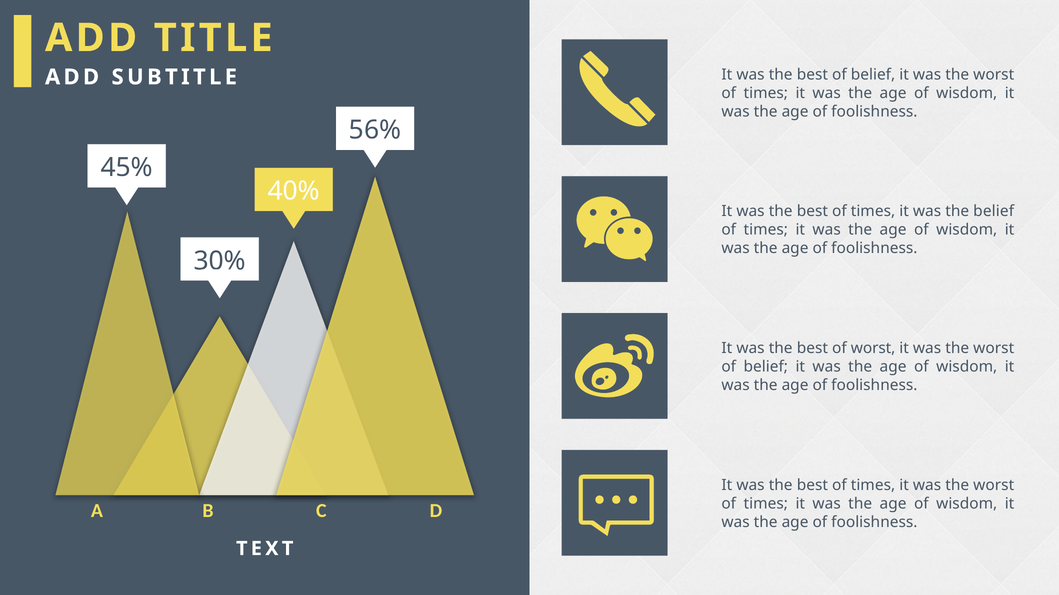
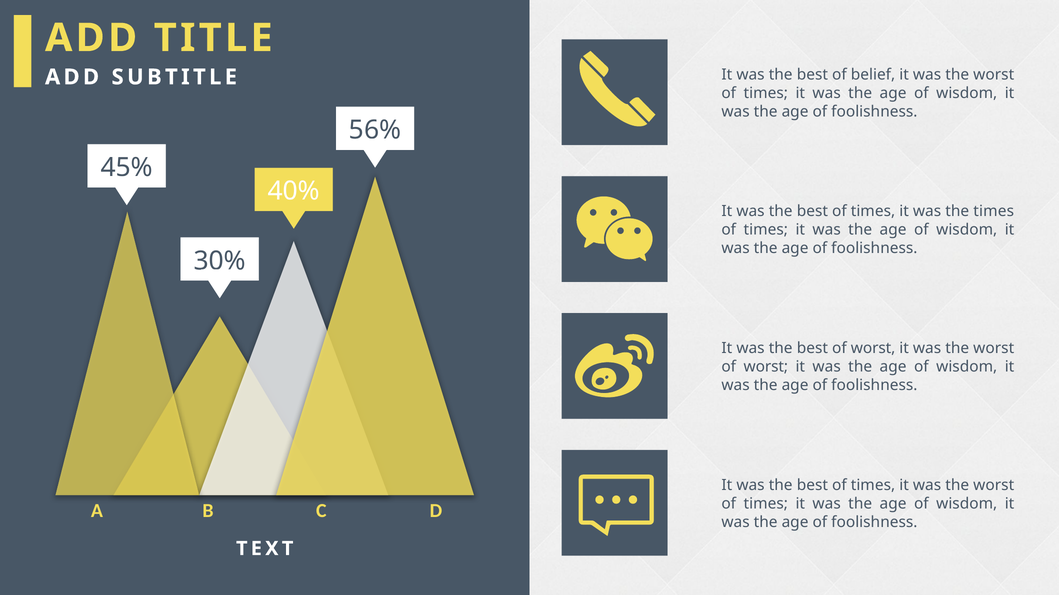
the belief: belief -> times (994, 212)
belief: belief -> worst (766, 367)
